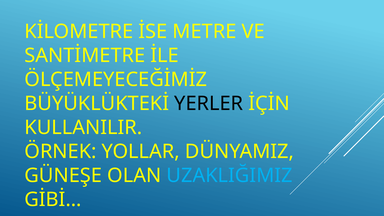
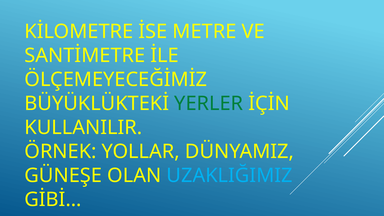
YERLER colour: black -> green (209, 104)
